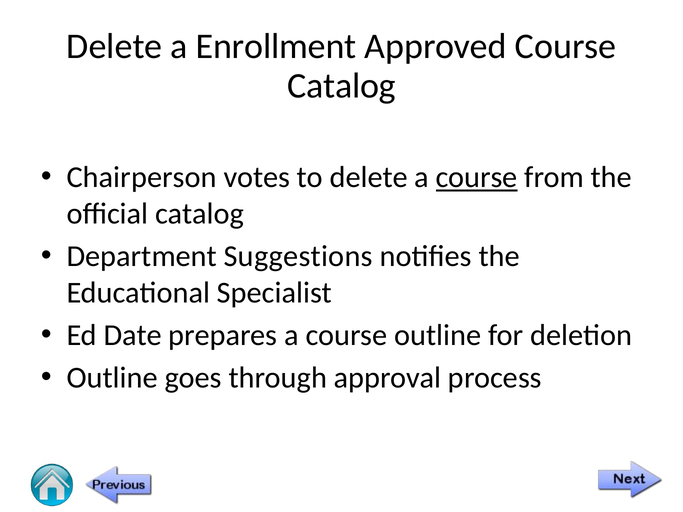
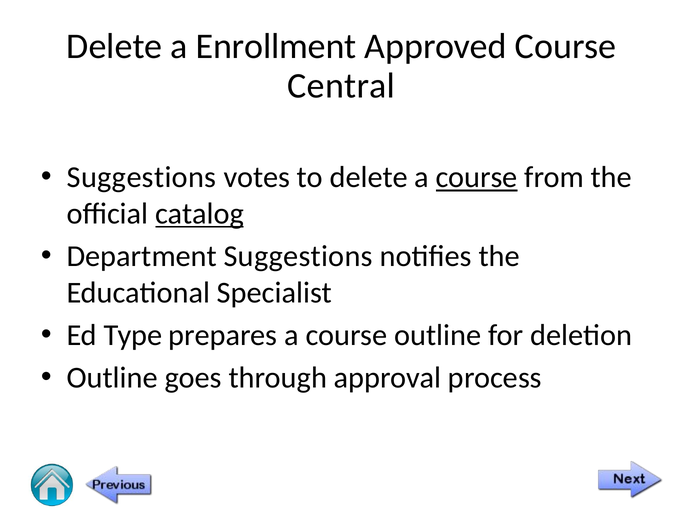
Catalog: Catalog -> Central (341, 86)
Chairperson: Chairperson -> Suggestions (142, 177)
catalog underline: none -> present (200, 214)
Date: Date -> Type (133, 335)
